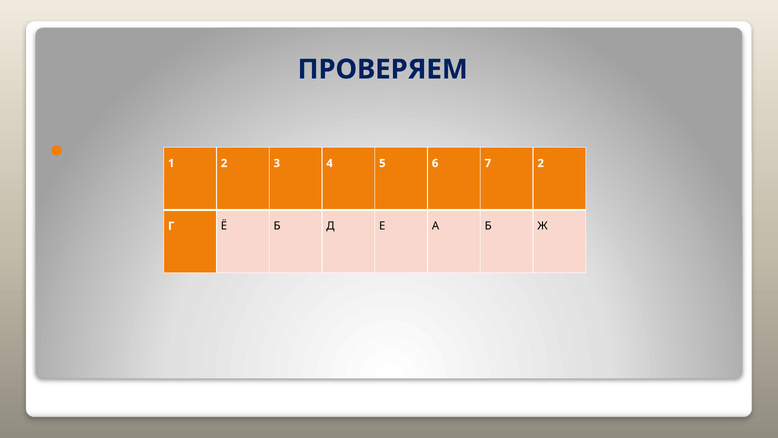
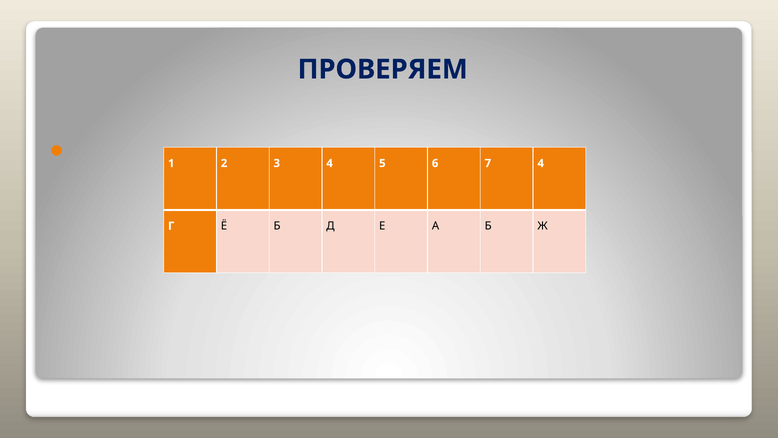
7 2: 2 -> 4 (541, 163)
